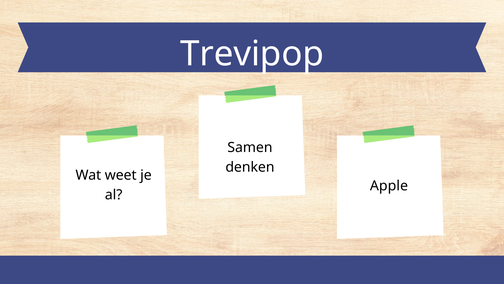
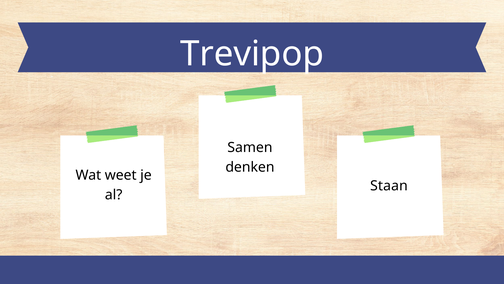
Apple: Apple -> Staan (389, 186)
